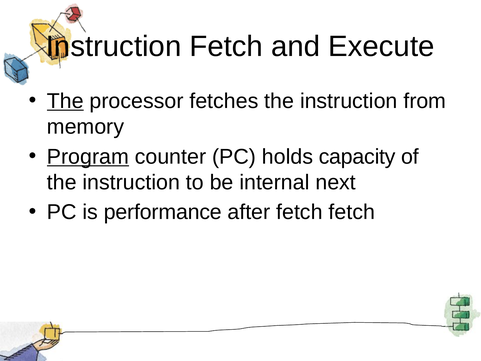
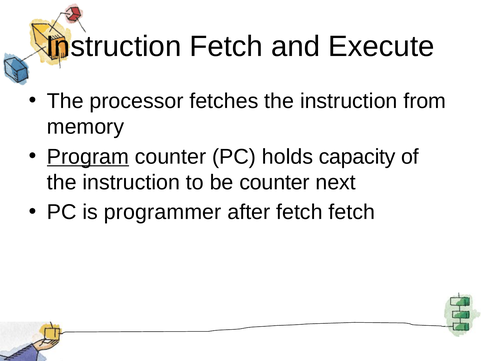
The underline: present -> none (65, 101)
be internal: internal -> counter (275, 182)
performance: performance -> programmer (163, 212)
